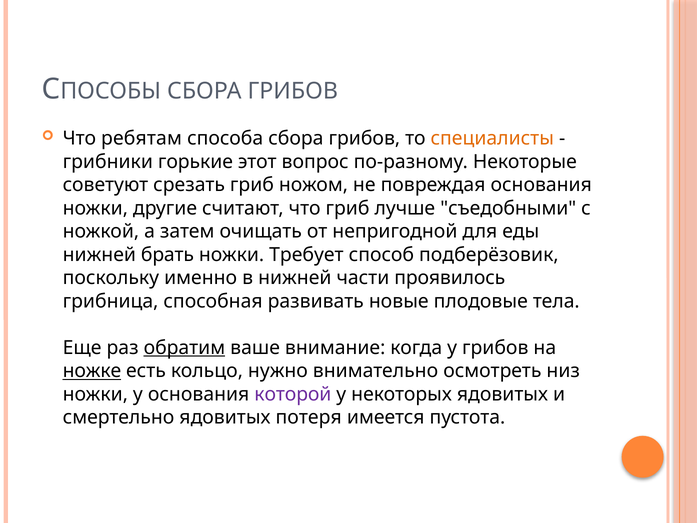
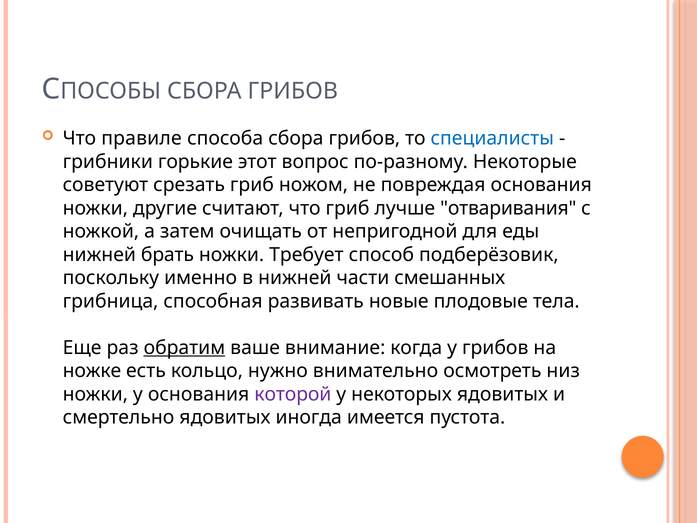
ребятам: ребятам -> правиле (141, 138)
специалисты colour: orange -> blue (492, 138)
съедобными: съедобными -> отваривания (508, 208)
проявилось: проявилось -> смешанных (450, 278)
ножке underline: present -> none (92, 371)
потеря: потеря -> иногда (309, 417)
